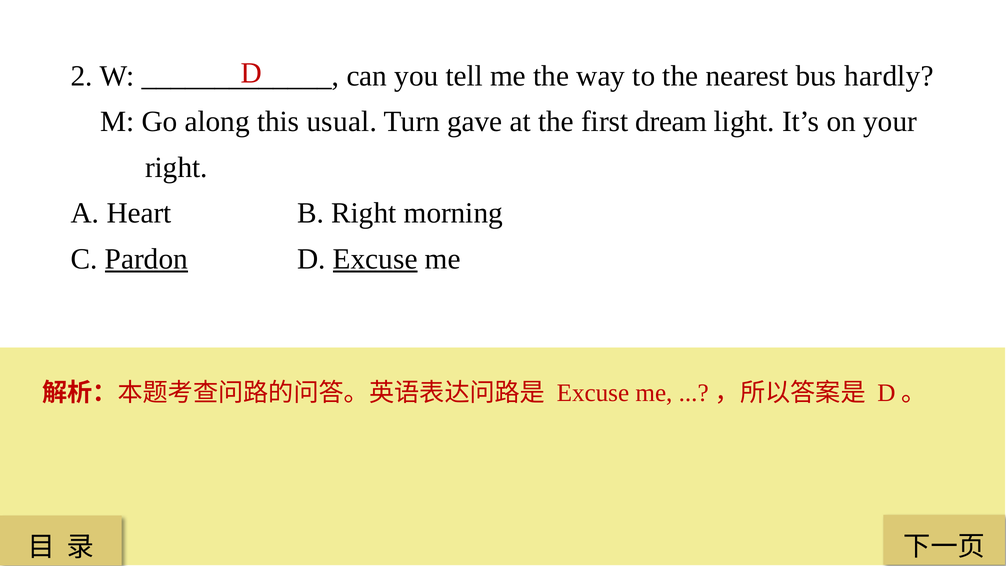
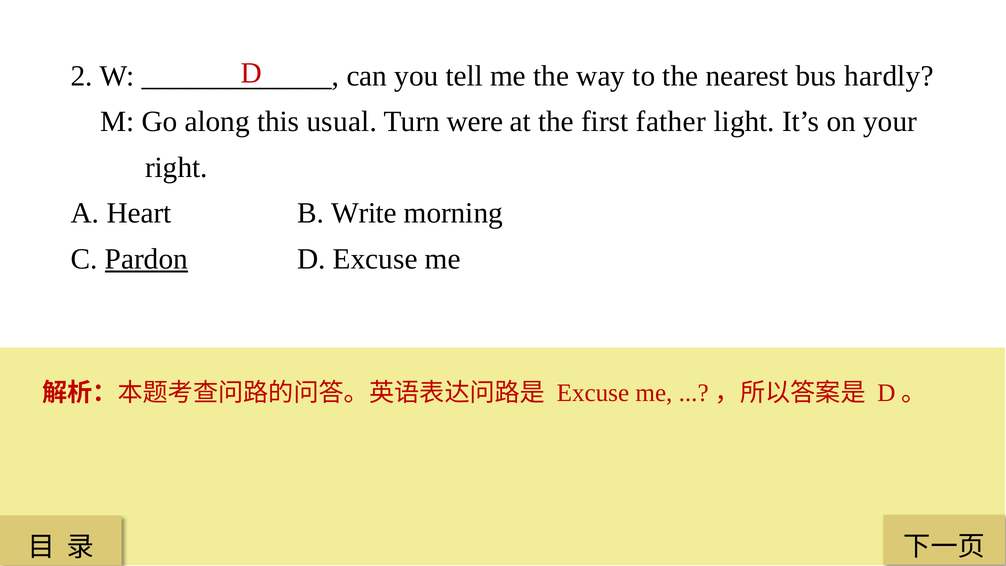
gave: gave -> were (475, 122)
dream: dream -> father (671, 122)
B Right: Right -> Write (364, 213)
Excuse underline: present -> none (375, 259)
